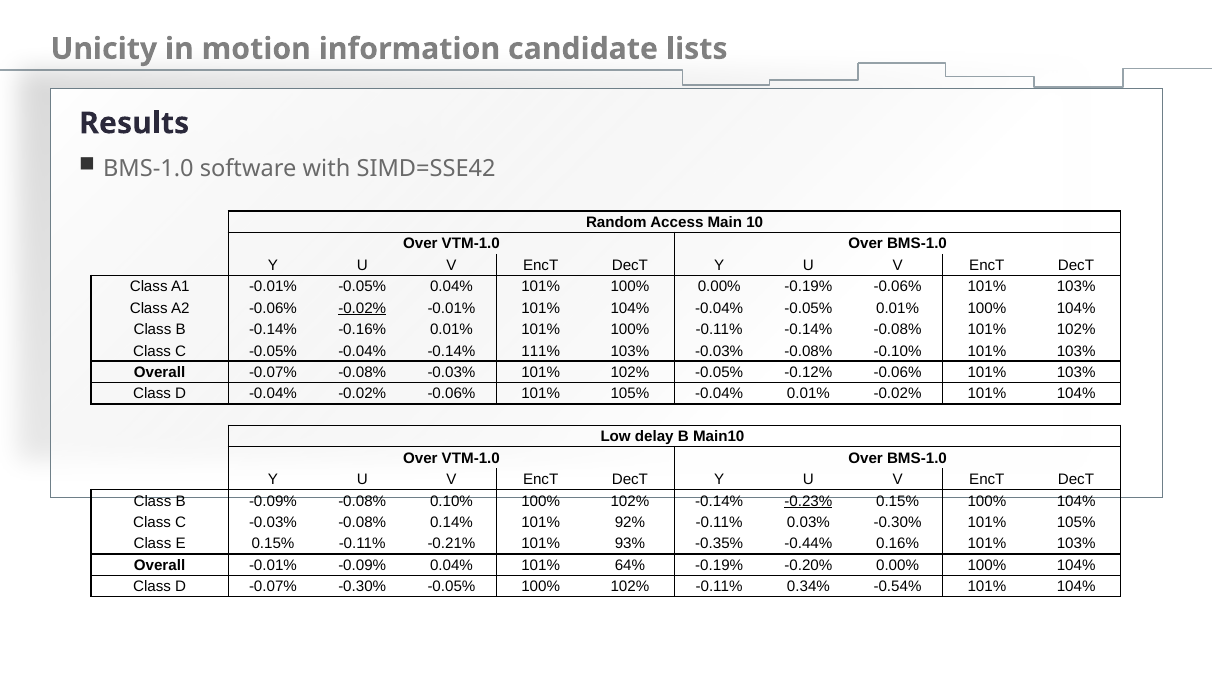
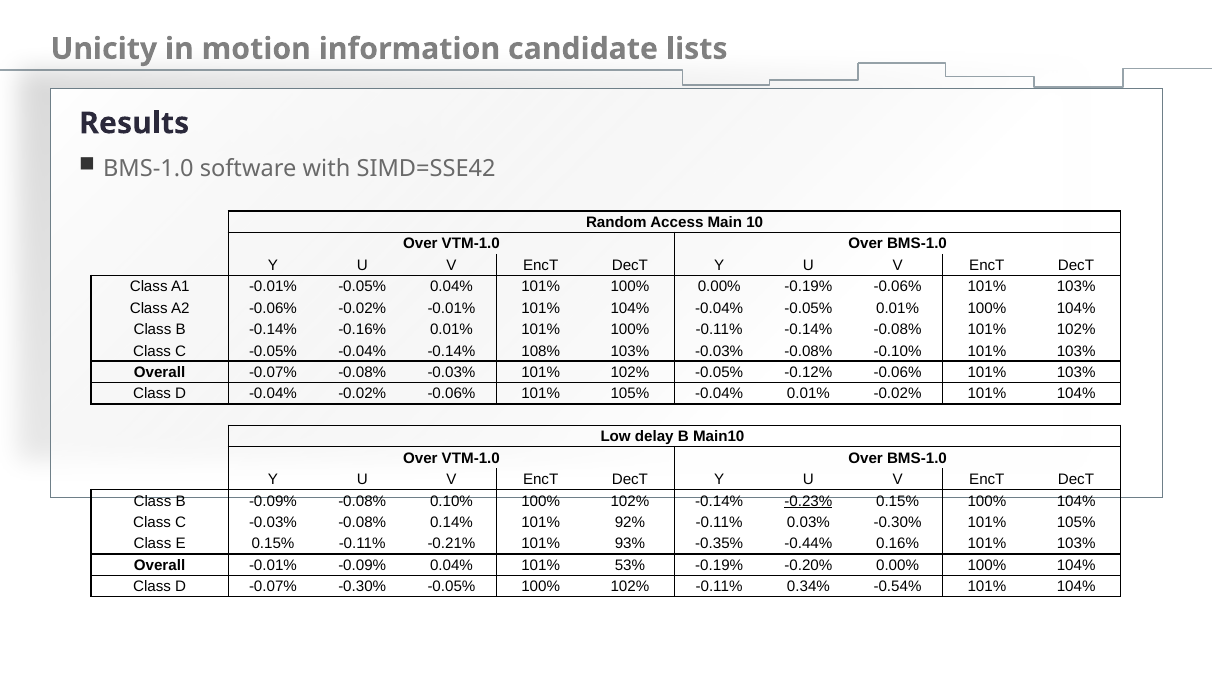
-0.02% underline: present -> none (362, 308)
111%: 111% -> 108% (541, 351)
64%: 64% -> 53% (630, 565)
